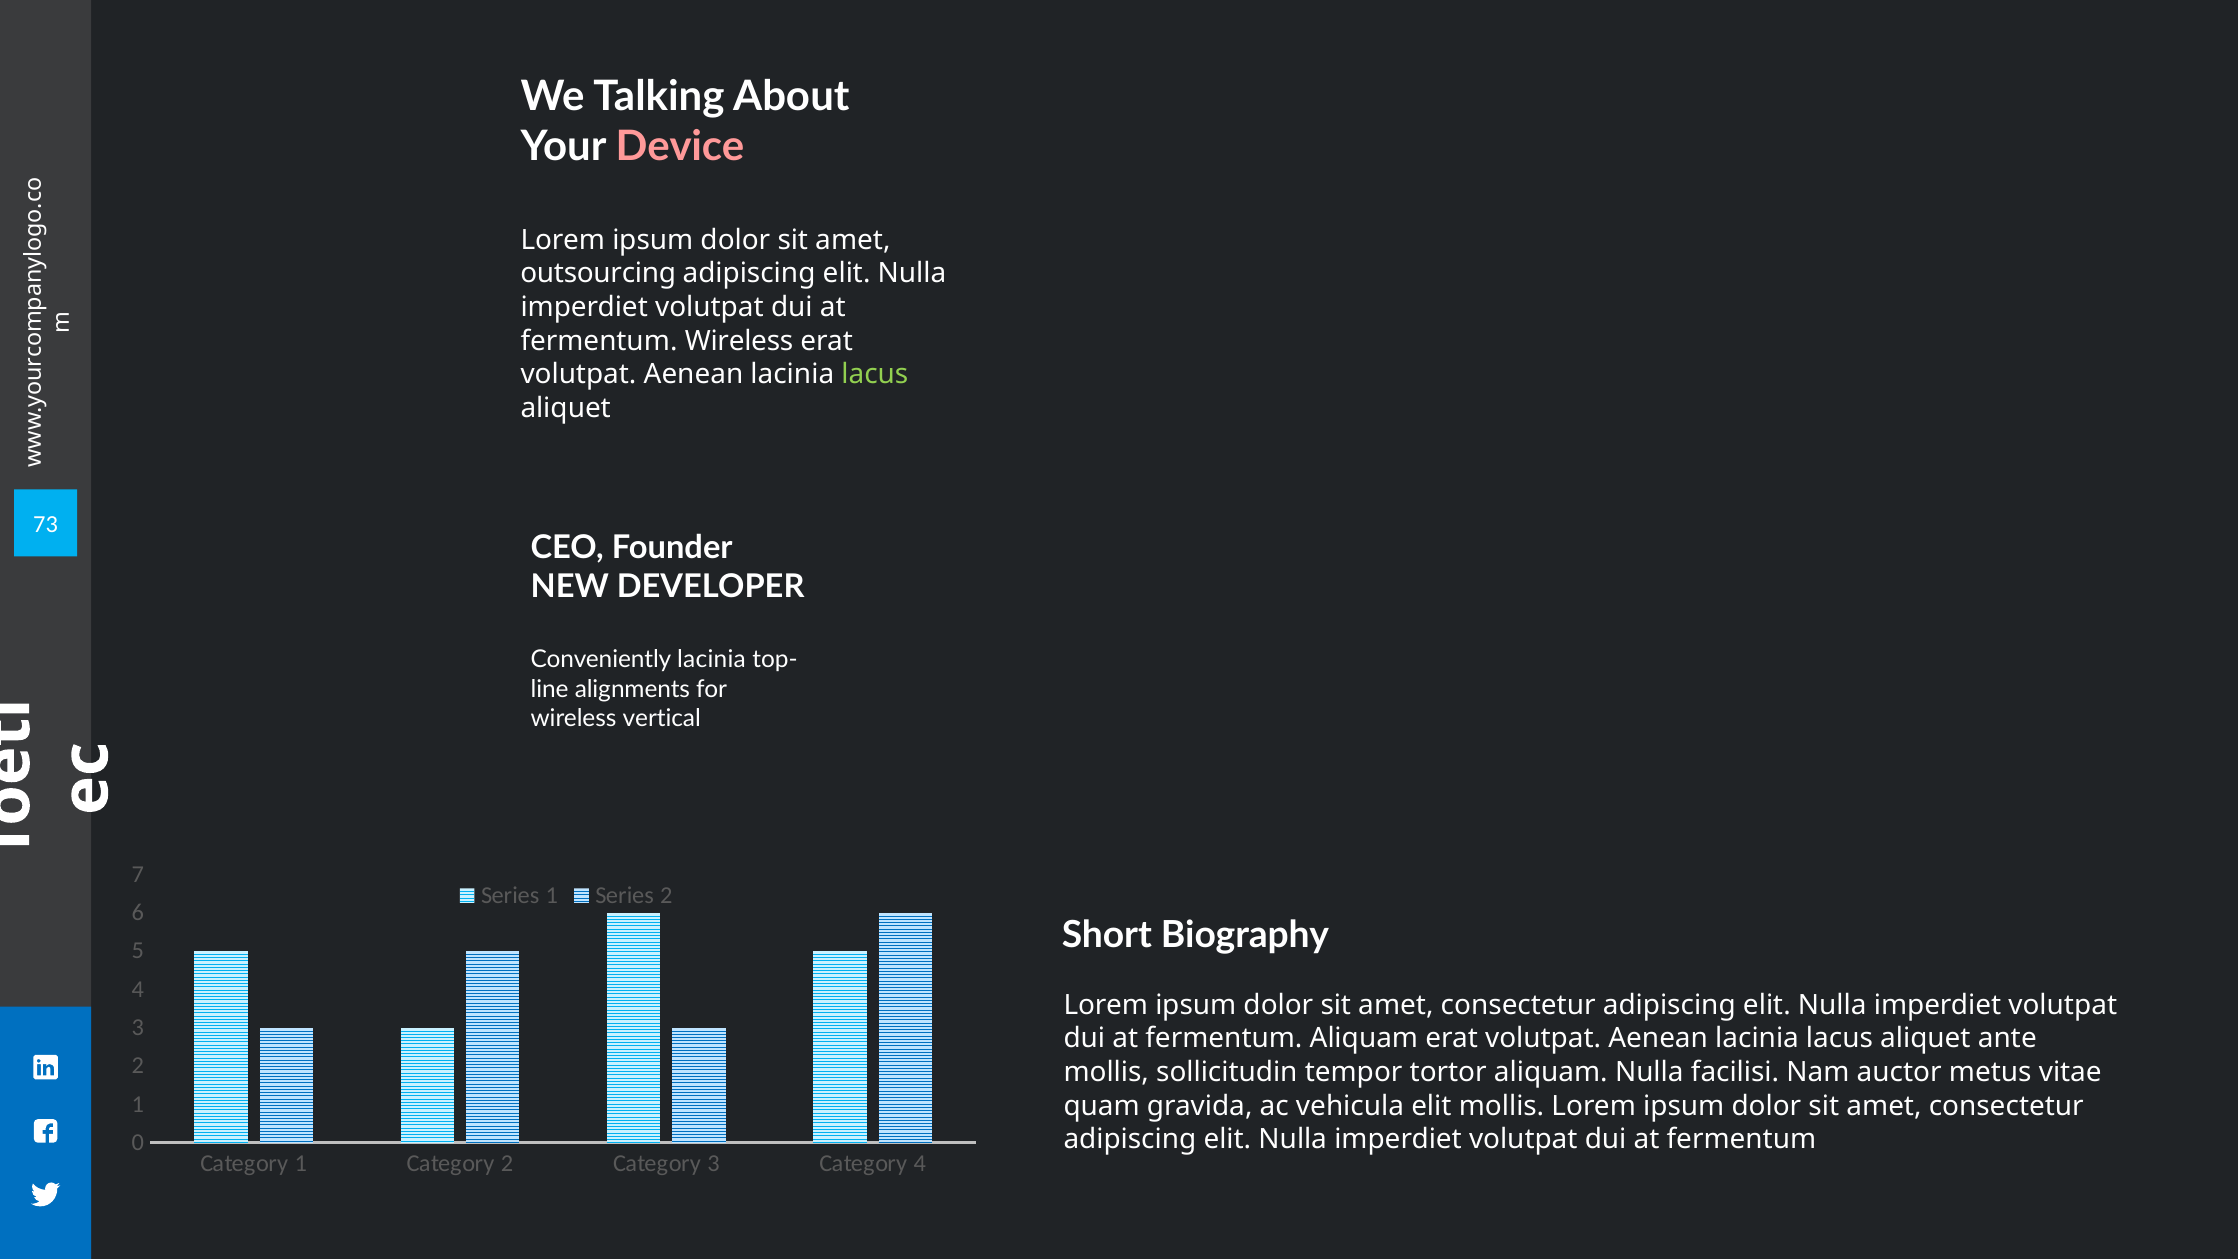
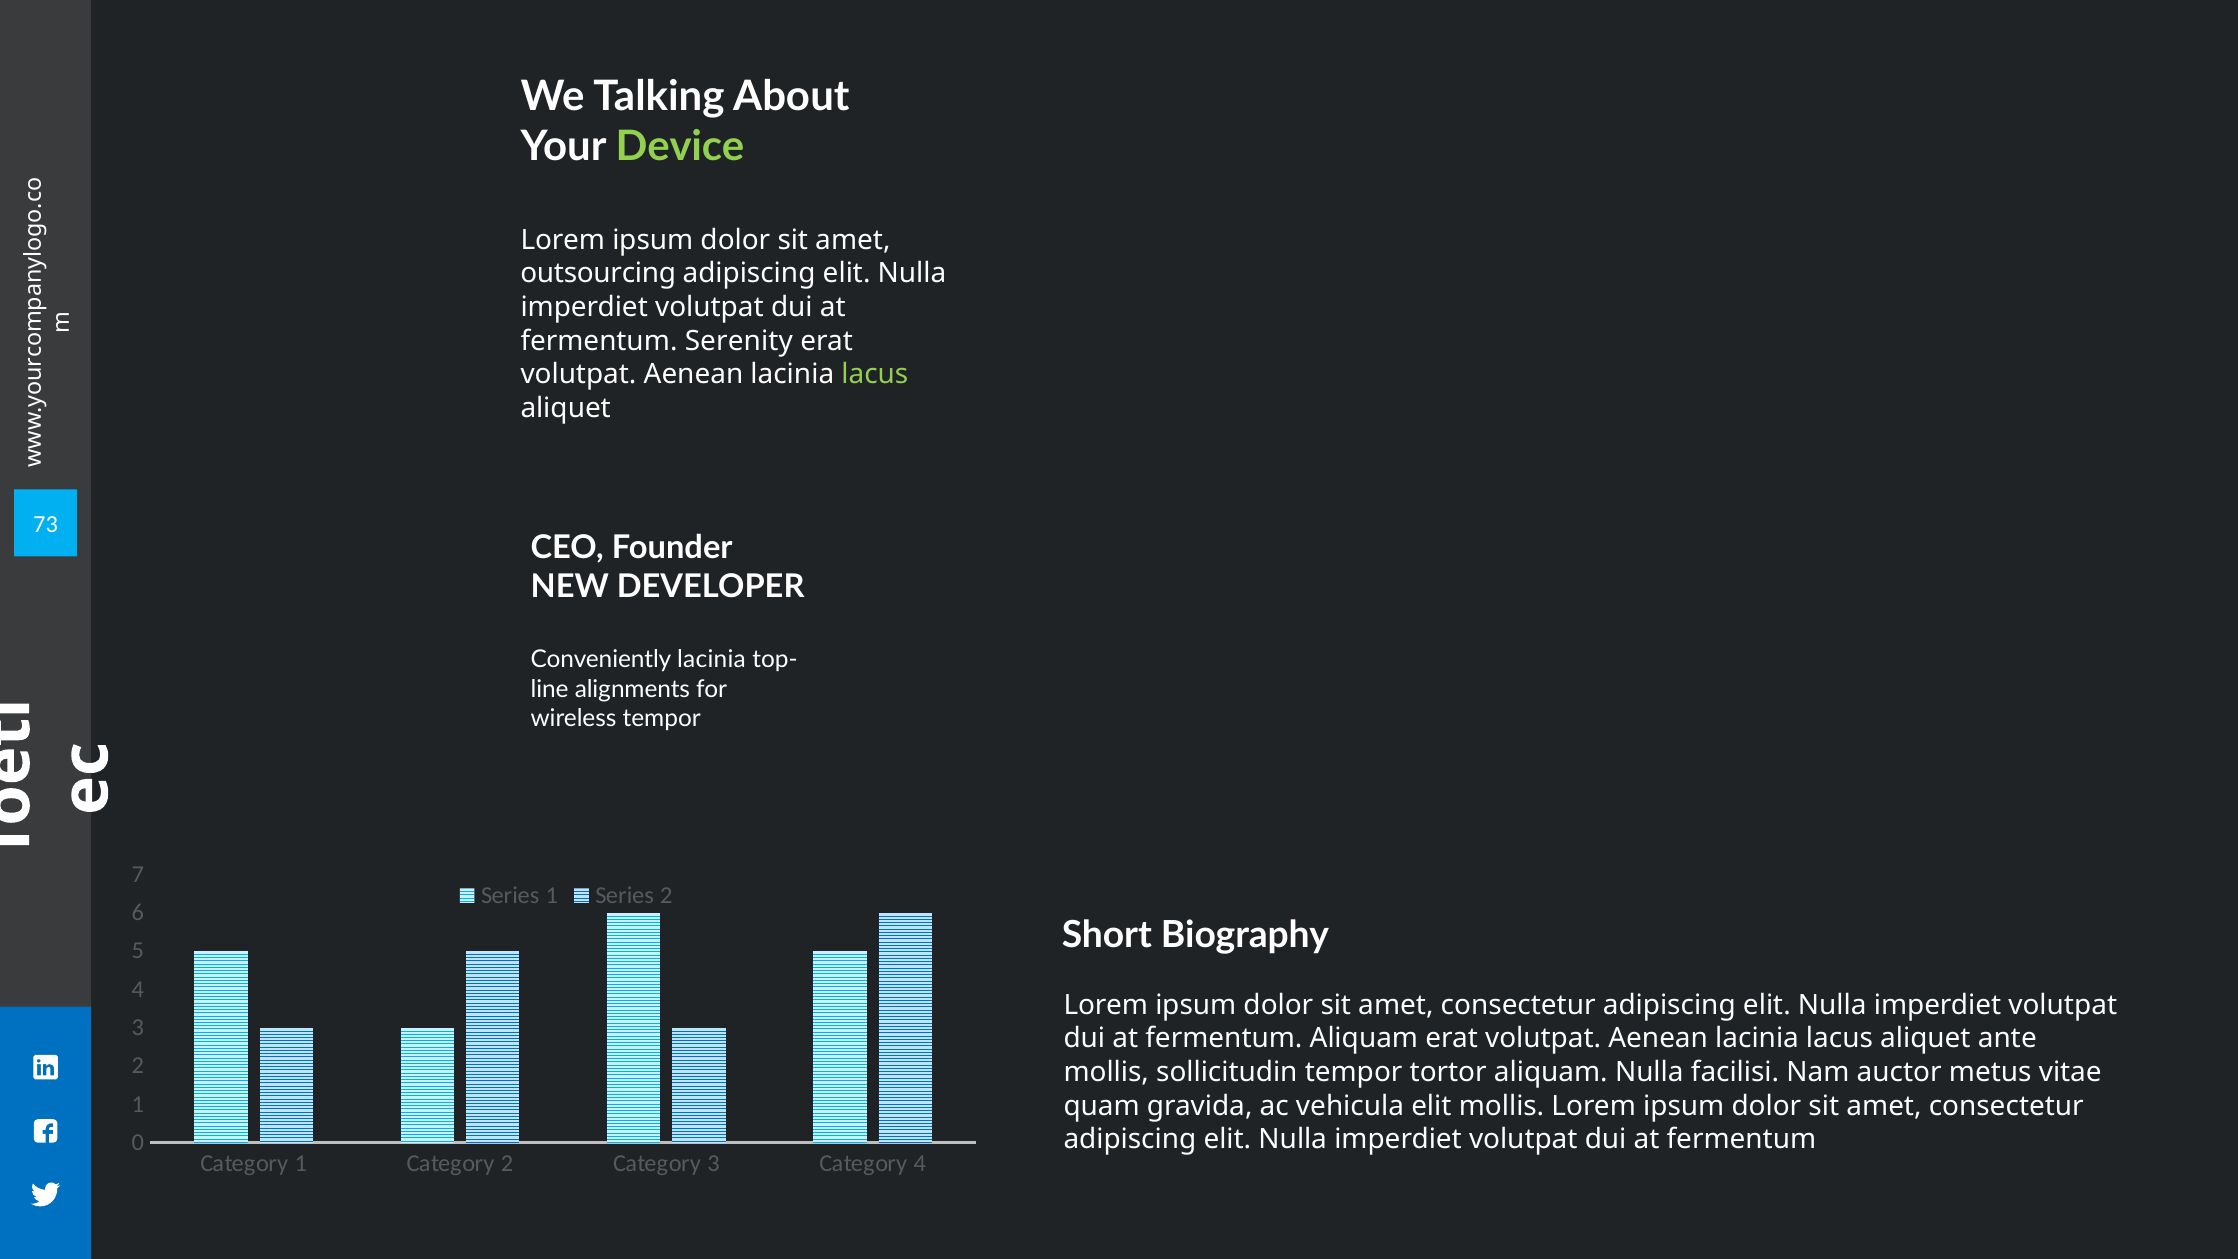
Device colour: pink -> light green (680, 147)
fermentum Wireless: Wireless -> Serenity (739, 341)
wireless vertical: vertical -> tempor (662, 718)
